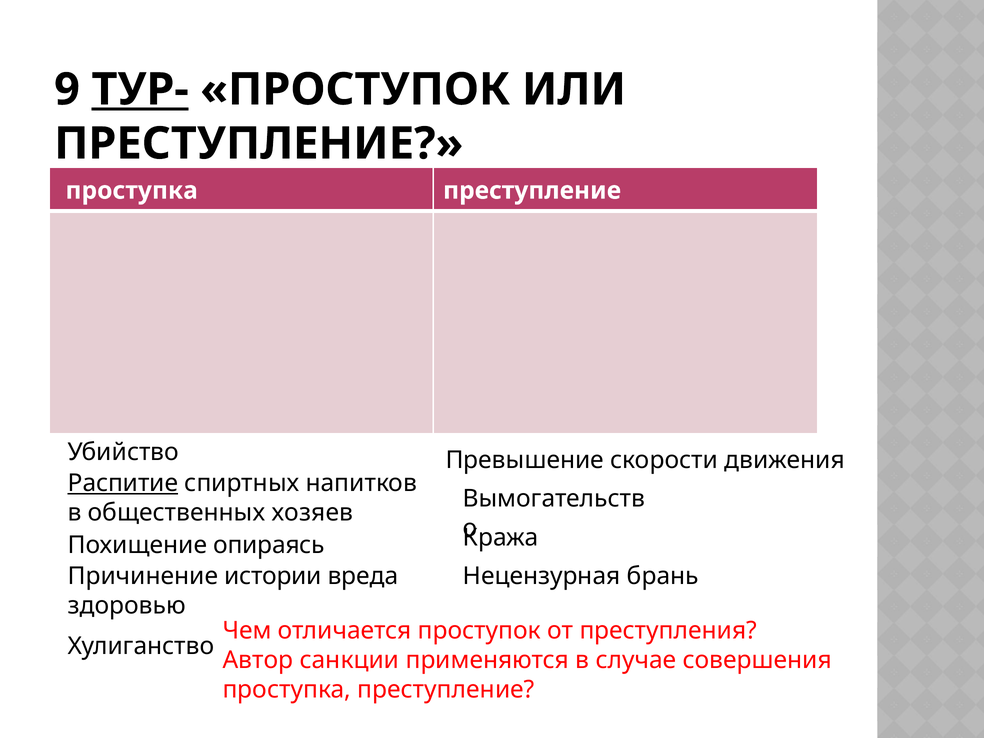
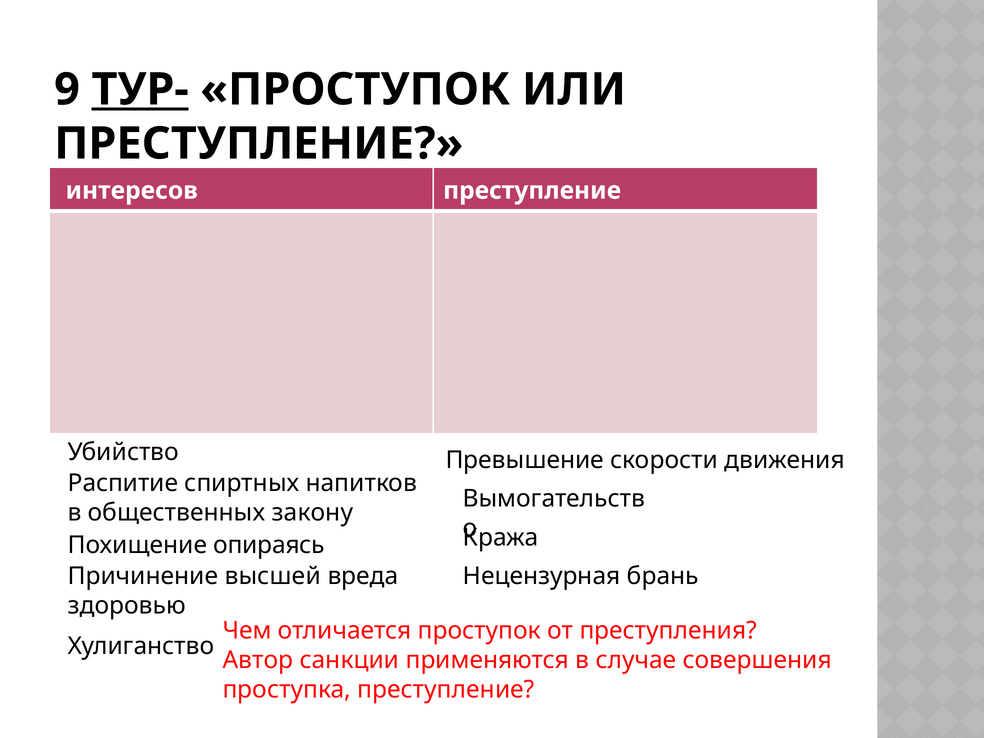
проступка: проступка -> интересов (132, 191)
Распитие underline: present -> none (123, 483)
хозяев: хозяев -> закону (312, 513)
истории: истории -> высшей (273, 576)
